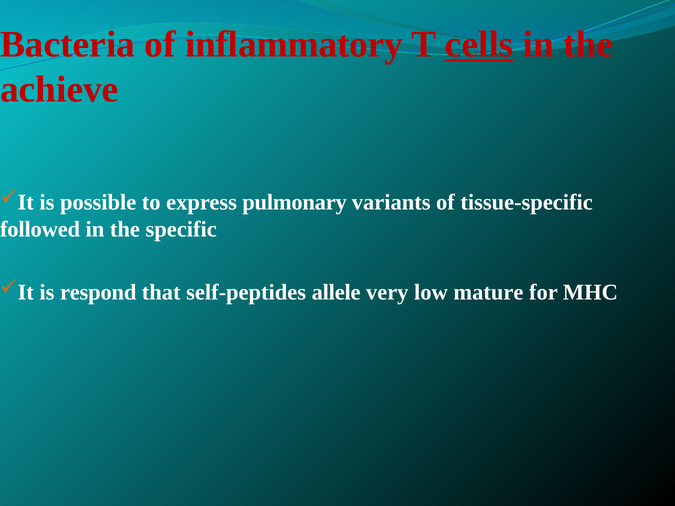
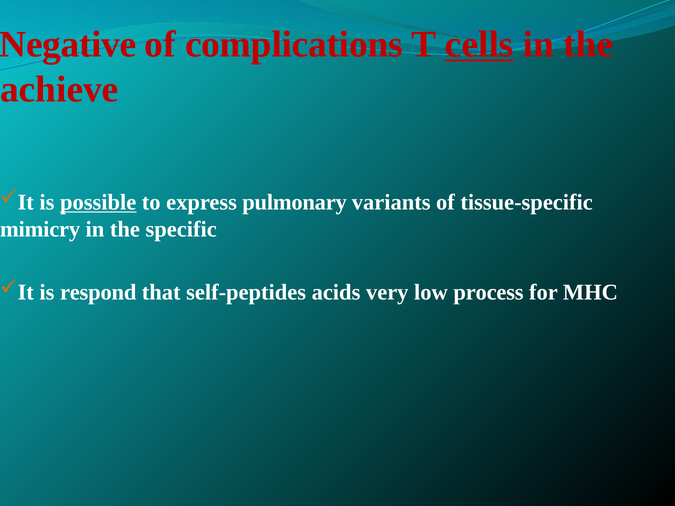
Bacteria: Bacteria -> Negative (68, 44)
inflammatory: inflammatory -> complications (294, 44)
possible underline: none -> present (98, 202)
followed: followed -> mimicry (40, 229)
allele: allele -> acids (336, 292)
mature: mature -> process (489, 292)
